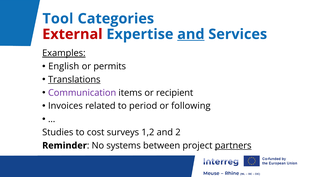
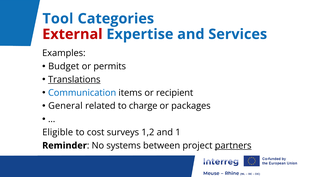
and underline: present -> none (191, 34)
Examples underline: present -> none (64, 53)
English: English -> Budget (64, 66)
Communication colour: purple -> blue (82, 93)
Invoices: Invoices -> General (65, 106)
period: period -> charge (143, 106)
following: following -> packages (191, 106)
Studies: Studies -> Eligible (58, 132)
2: 2 -> 1 (178, 132)
